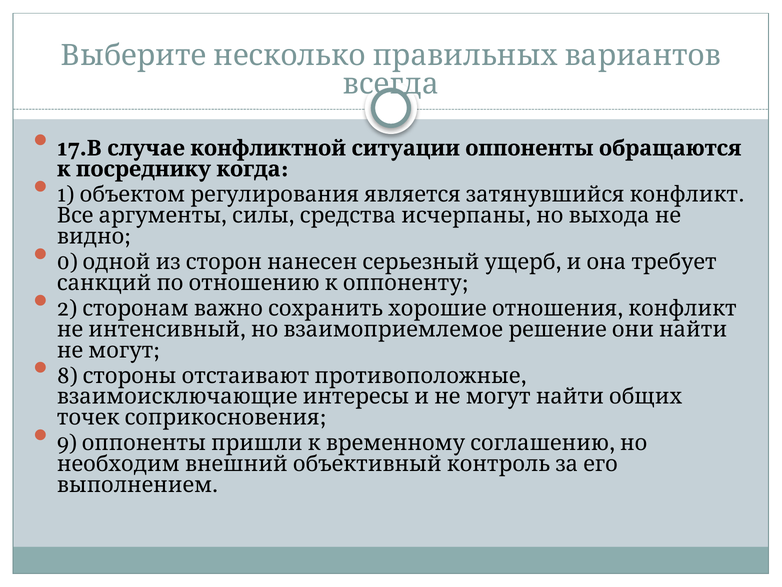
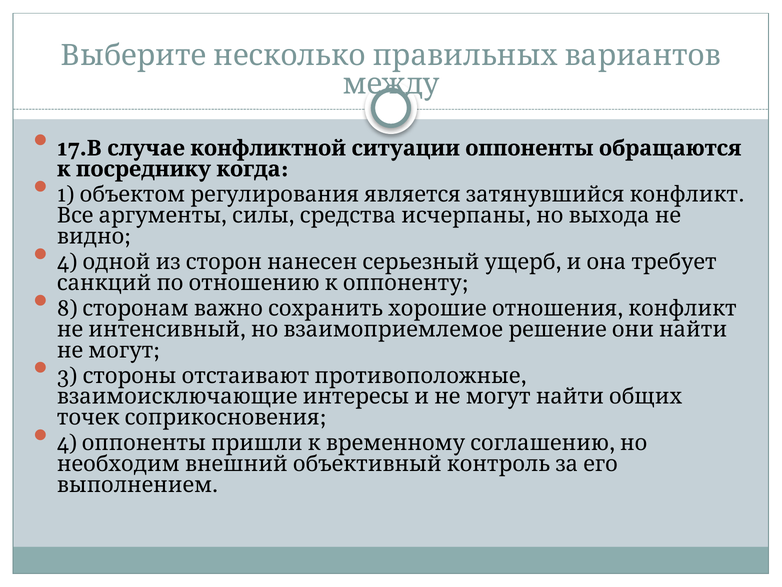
всегда: всегда -> между (391, 84)
0: 0 -> 4 (67, 262)
2: 2 -> 8 (67, 308)
8: 8 -> 3 (67, 376)
9: 9 -> 4 (67, 443)
